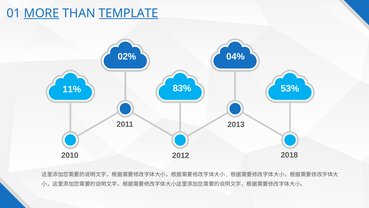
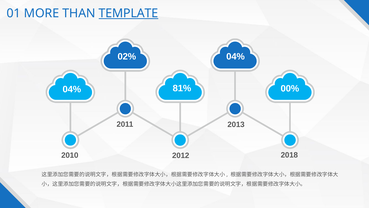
MORE underline: present -> none (42, 13)
83%: 83% -> 81% (182, 88)
53%: 53% -> 00% (290, 88)
11%: 11% -> 04% (72, 89)
